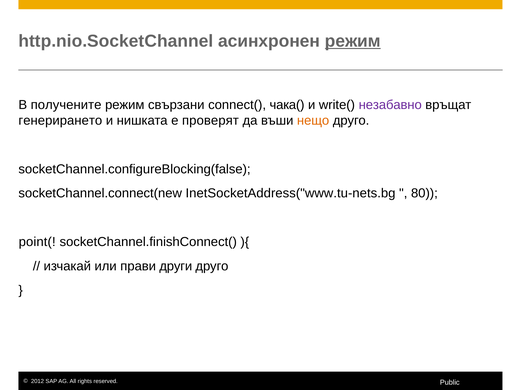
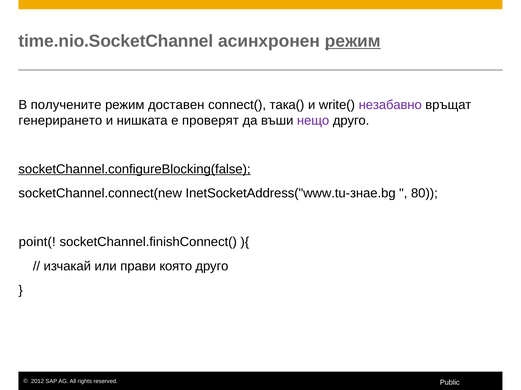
http.nio.SocketChannel: http.nio.SocketChannel -> time.nio.SocketChannel (116, 41)
свързани: свързани -> доставен (176, 105)
чака(: чака( -> така( (287, 105)
нещо colour: orange -> purple (313, 121)
socketChannel.configureBlocking(false underline: none -> present (135, 169)
InetSocketAddress("www.tu-nets.bg: InetSocketAddress("www.tu-nets.bg -> InetSocketAddress("www.tu-знае.bg (291, 194)
други: други -> която (176, 267)
